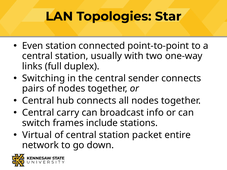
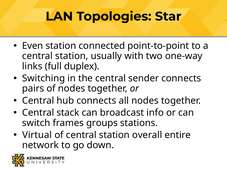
carry: carry -> stack (68, 113)
include: include -> groups (102, 123)
packet: packet -> overall (147, 135)
